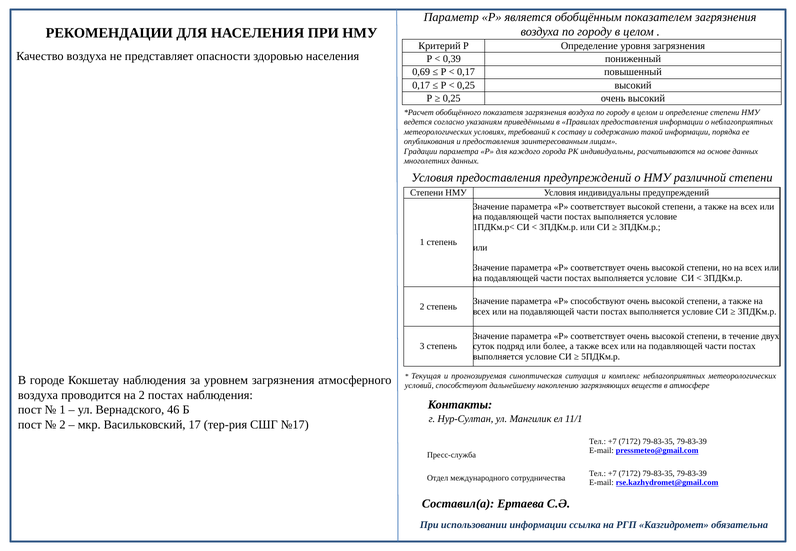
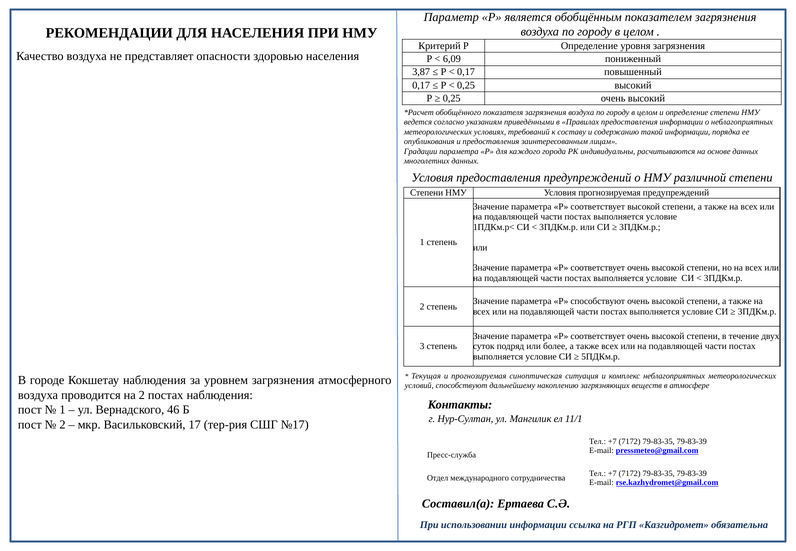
0,39: 0,39 -> 6,09 (452, 59)
0,69: 0,69 -> 3,87 (421, 72)
Условия индивидуальны: индивидуальны -> прогнозируемая (610, 193)
